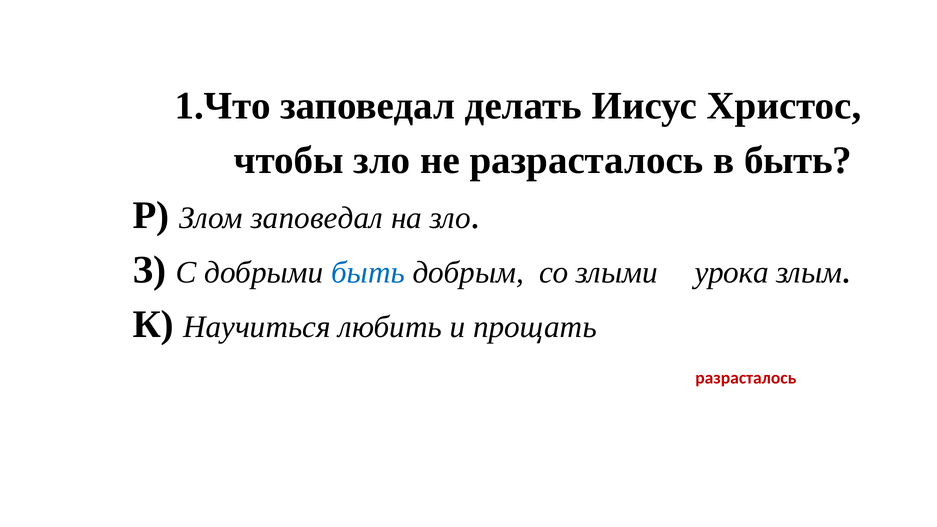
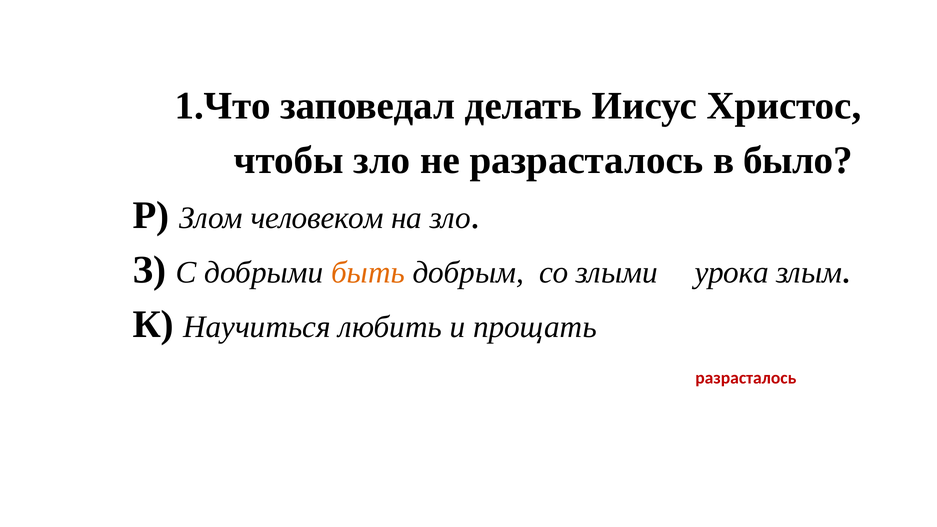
в быть: быть -> было (798, 161)
заповедал: заповедал -> человеком (317, 218)
быть colour: blue -> orange (368, 272)
